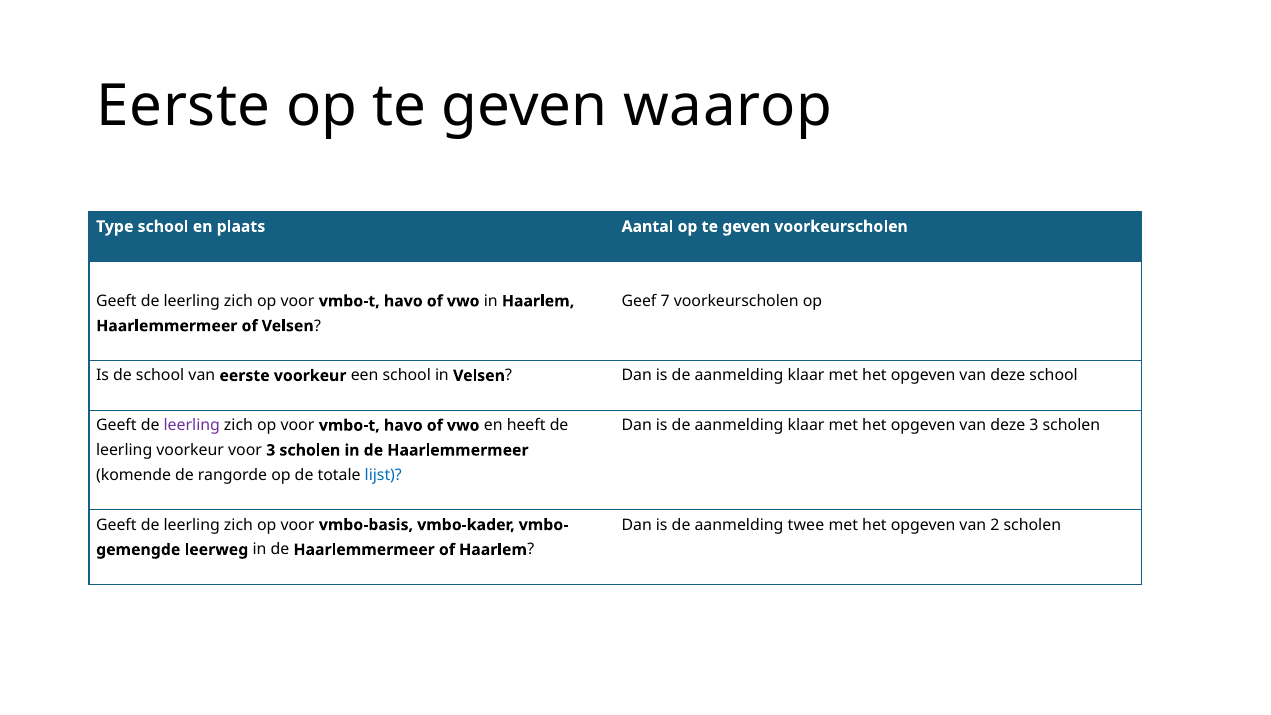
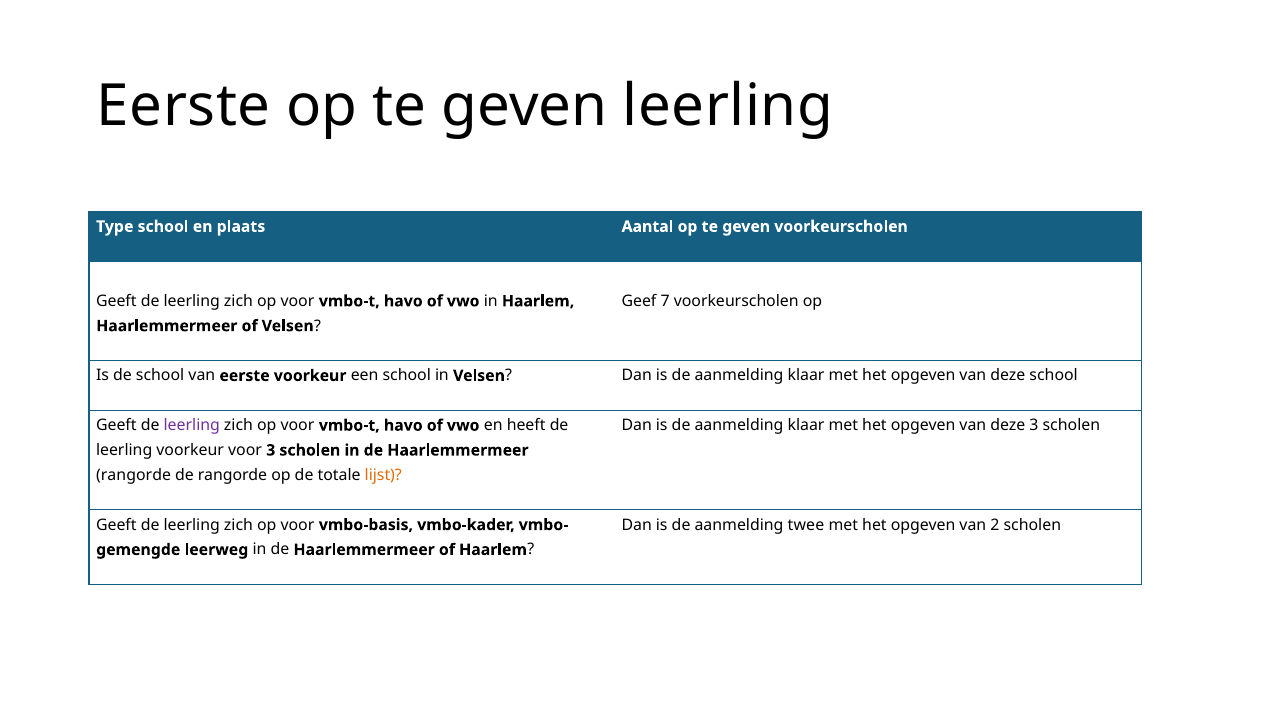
geven waarop: waarop -> leerling (728, 107)
komende: komende -> rangorde (134, 475)
lijst colour: blue -> orange (383, 475)
